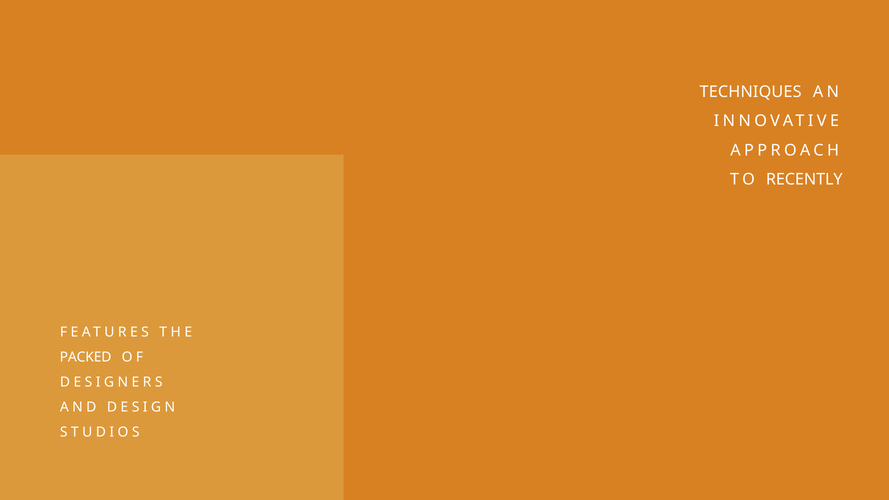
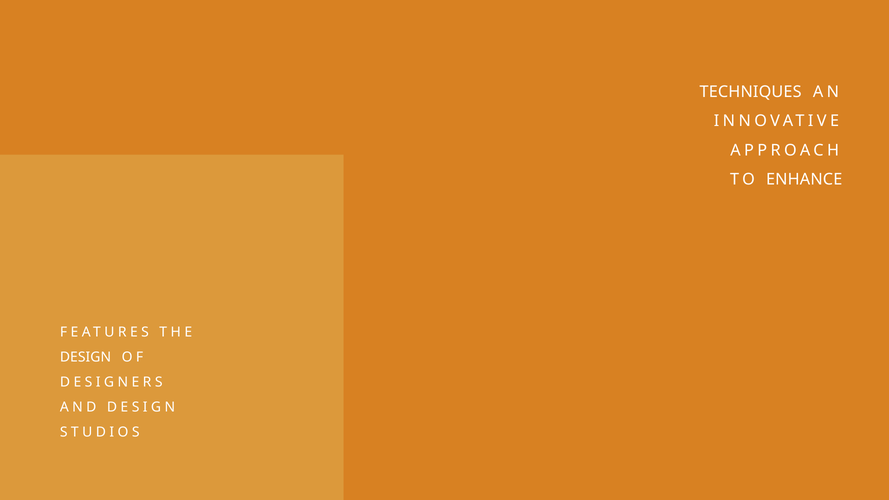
RECENTLY: RECENTLY -> ENHANCE (804, 180)
PACKED: PACKED -> DESIGN (85, 357)
